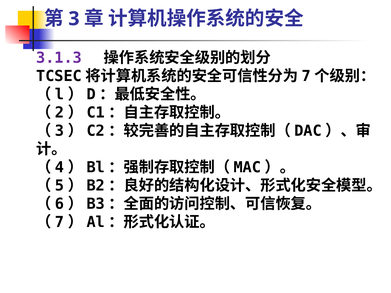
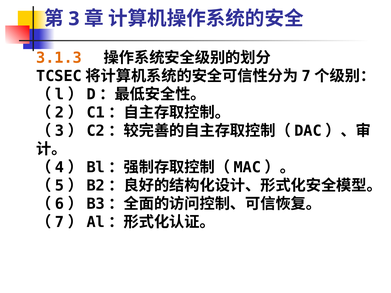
3.1.3 colour: purple -> orange (59, 58)
